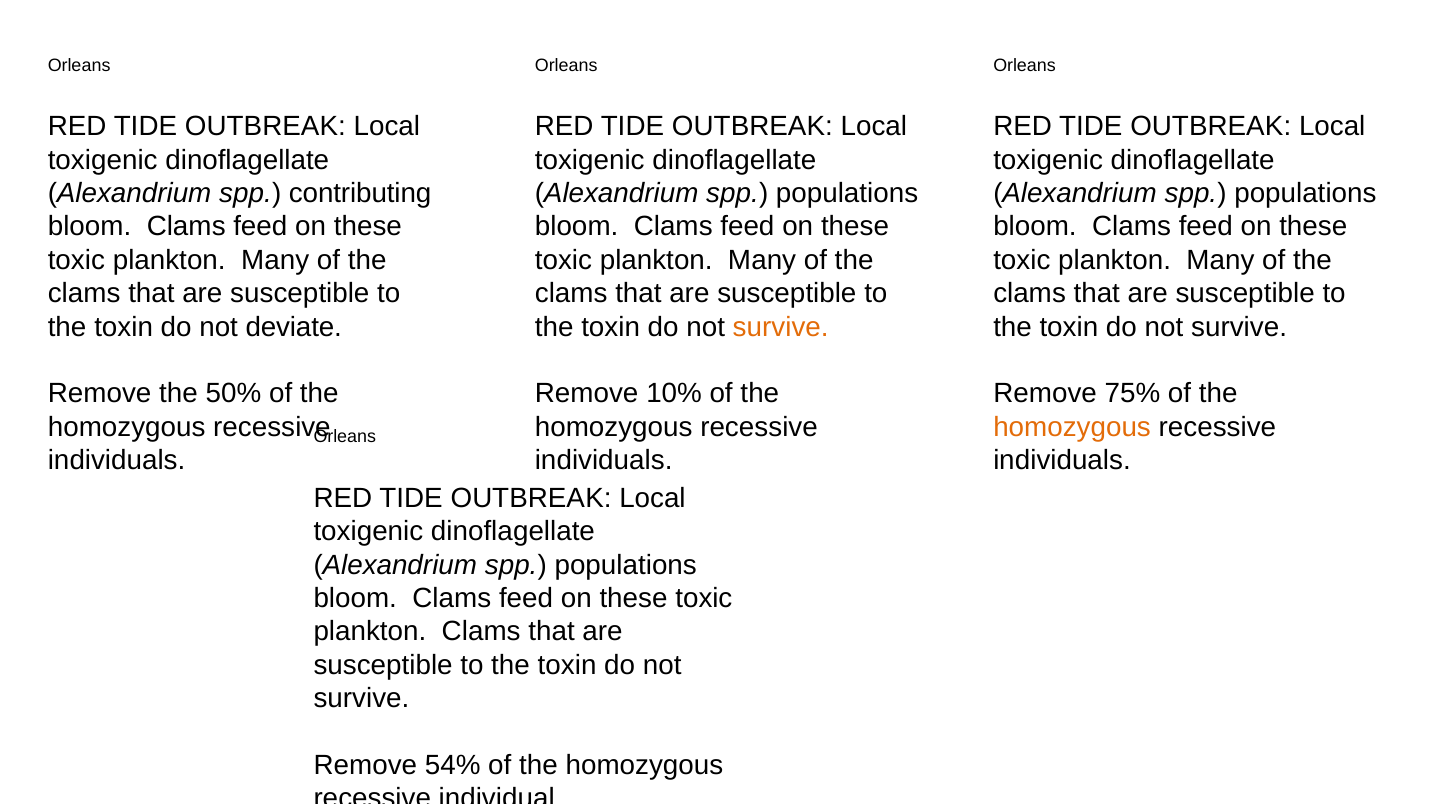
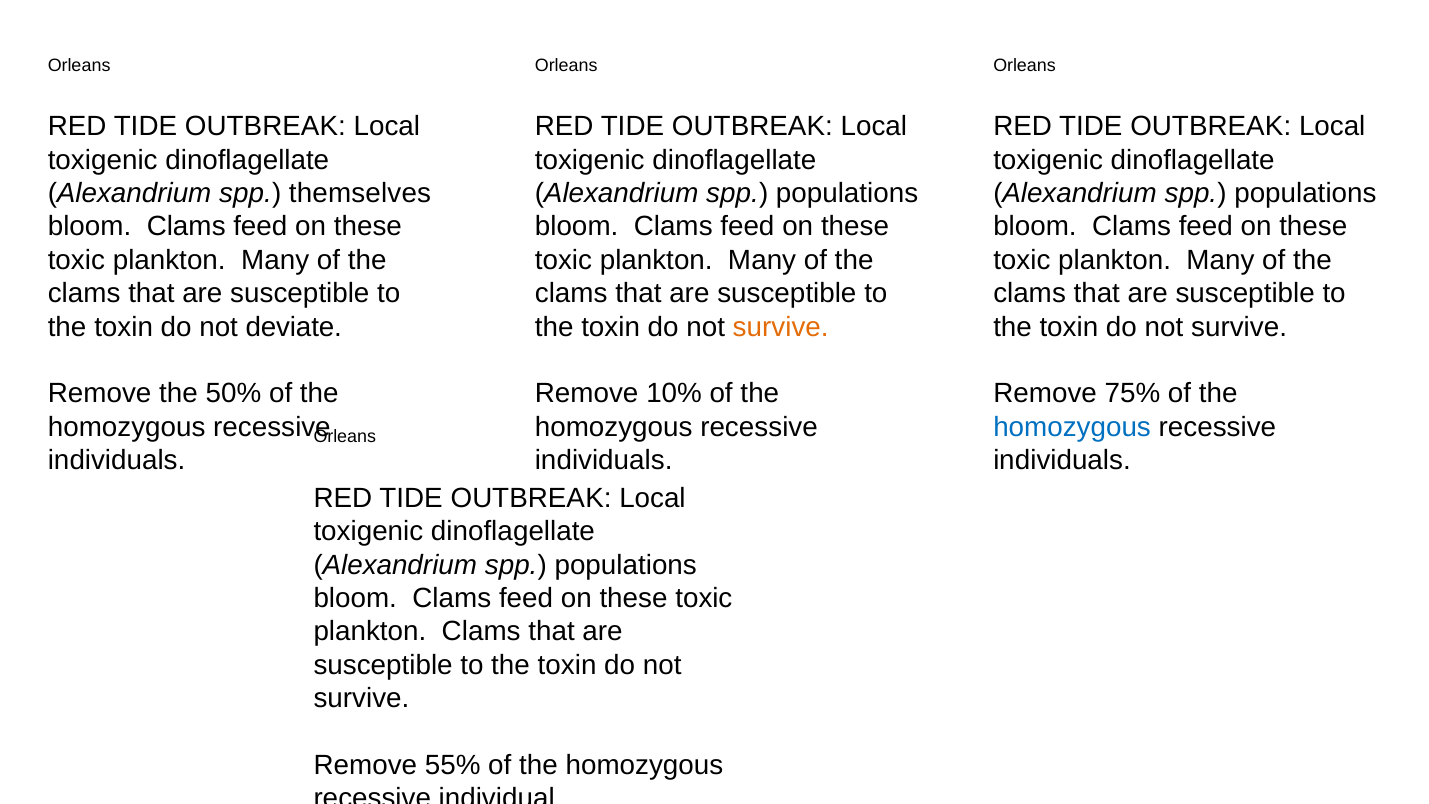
contributing: contributing -> themselves (360, 193)
homozygous colour: orange -> blue (1072, 427)
54%: 54% -> 55% (453, 765)
